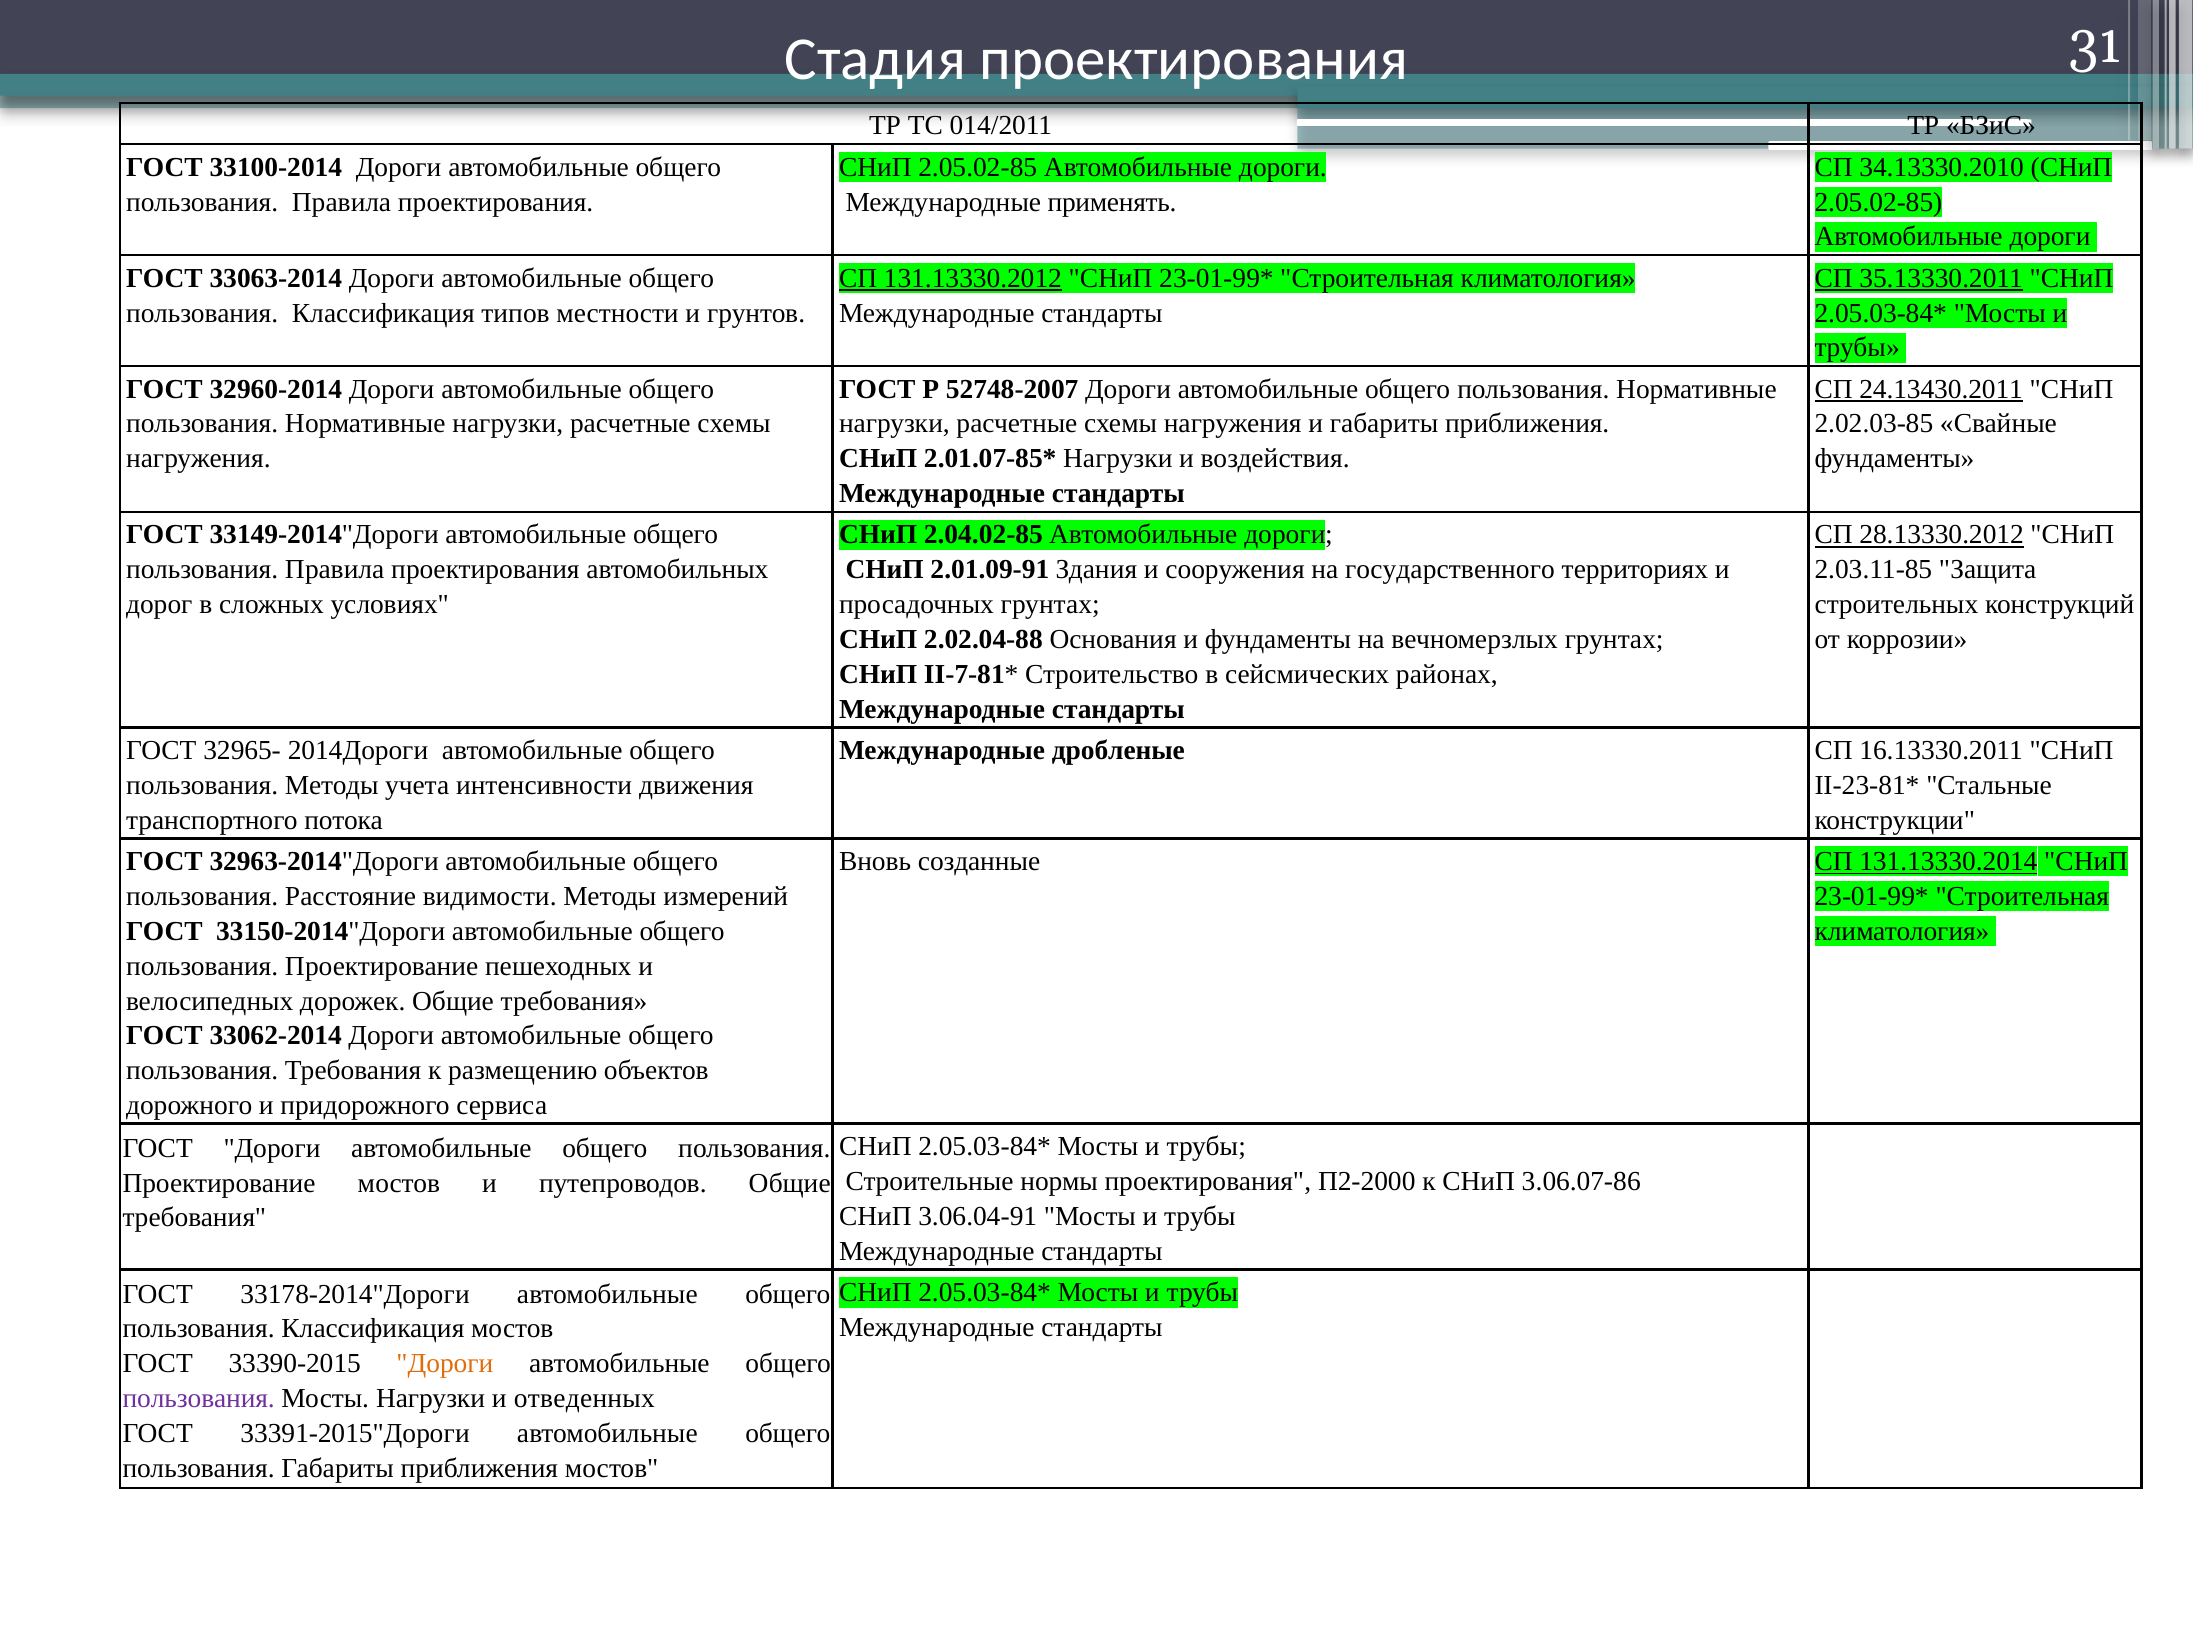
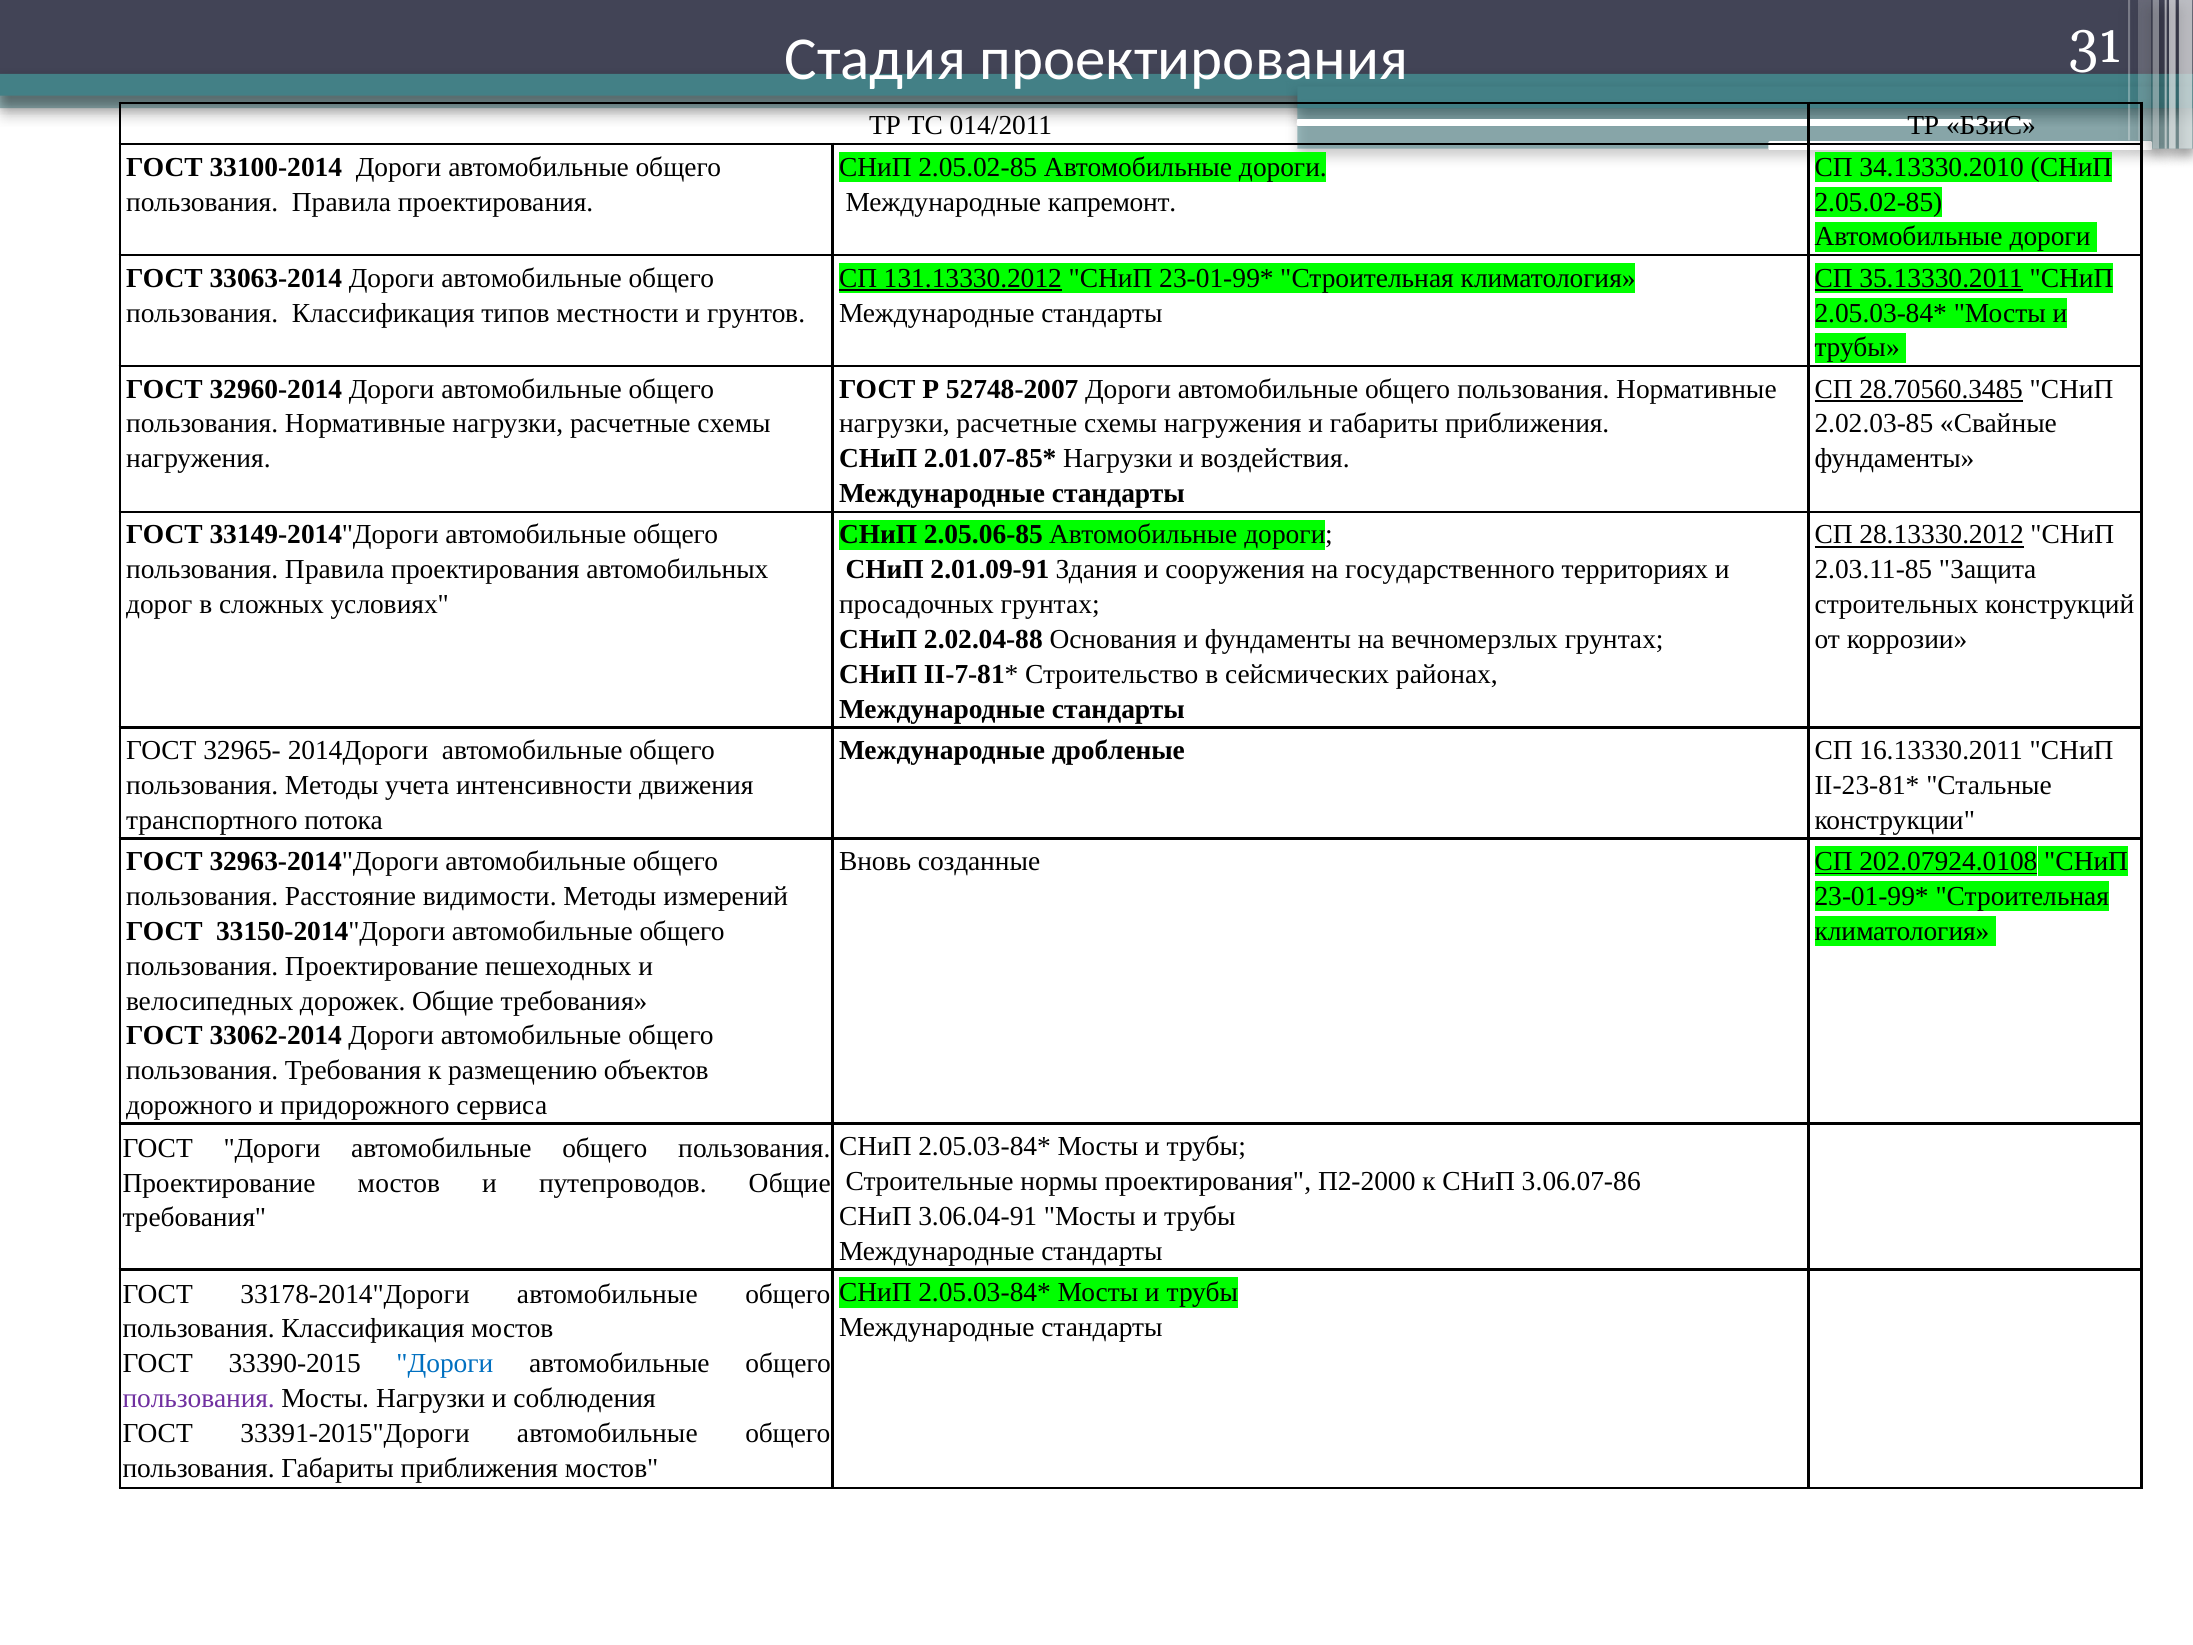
применять: применять -> капремонт (1112, 202)
24.13430.2011: 24.13430.2011 -> 28.70560.3485 (1941, 389)
2.04.02-85: 2.04.02-85 -> 2.05.06-85 (983, 535)
131.13330.2014: 131.13330.2014 -> 202.07924.0108 (1948, 861)
Дороги colour: orange -> blue (445, 1364)
отведенных: отведенных -> соблюдения (585, 1398)
